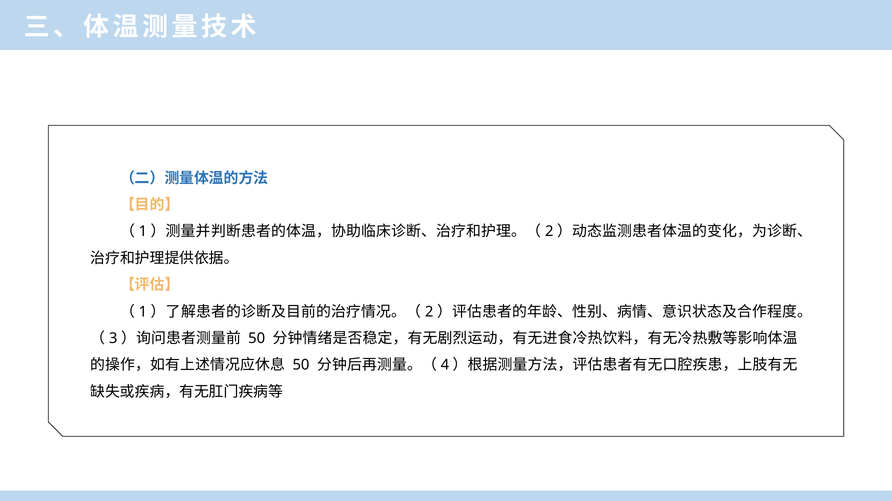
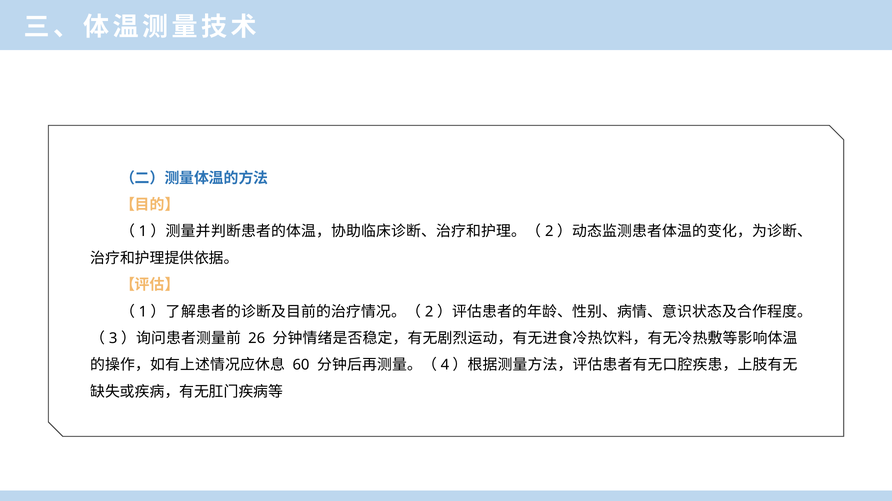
50: 50 -> 26 (257, 339)
50: 50 -> 60 (301, 366)
